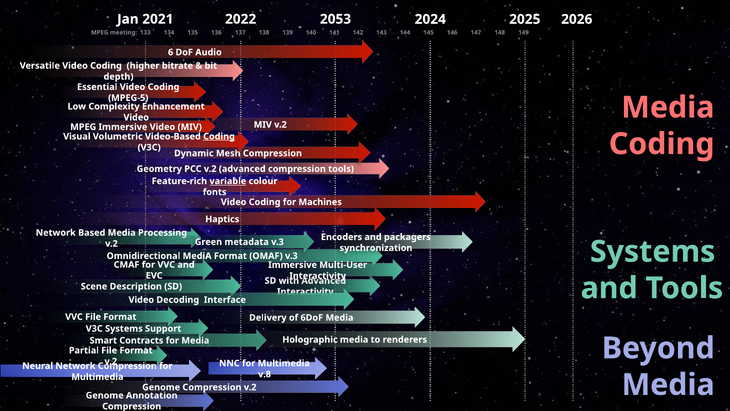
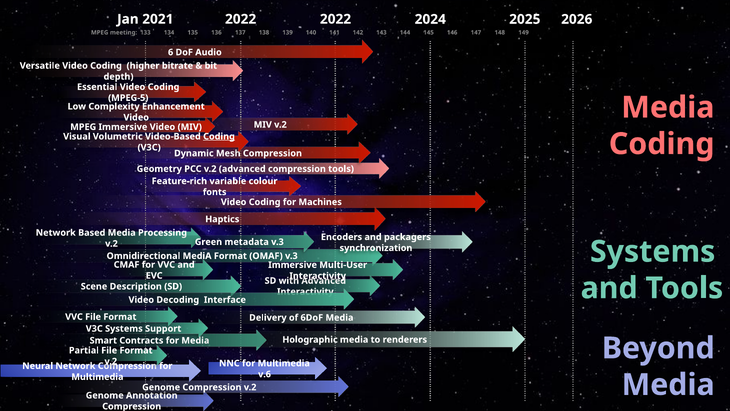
2022 2053: 2053 -> 2022 (336, 19)
variable underline: present -> none (228, 181)
v.8: v.8 -> v.6 (265, 374)
